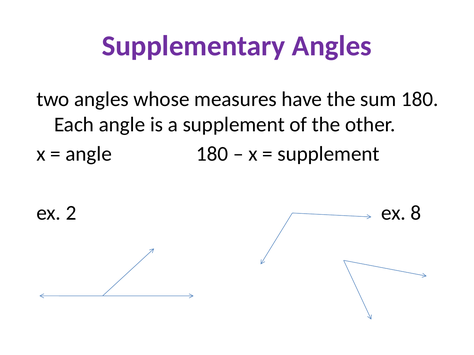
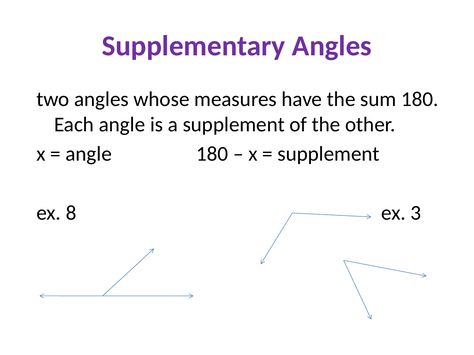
2: 2 -> 8 (71, 213)
8: 8 -> 3 (416, 213)
